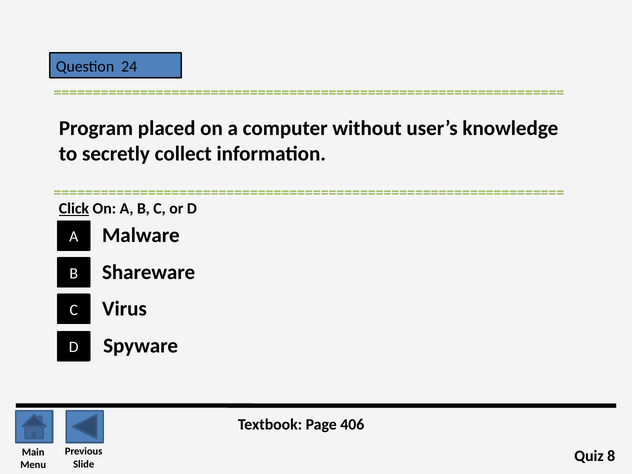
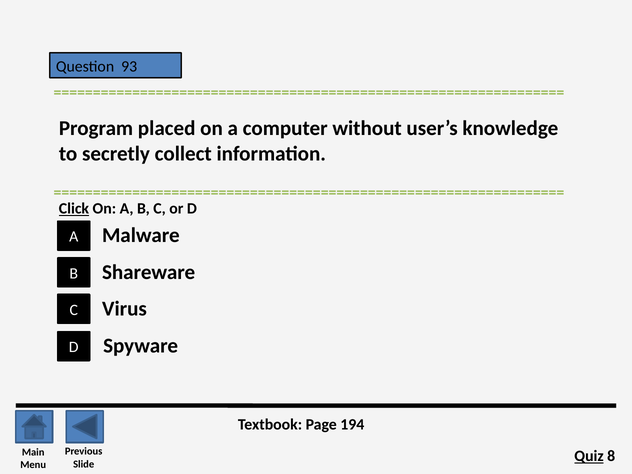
24: 24 -> 93 (129, 66)
406: 406 -> 194 (352, 424)
Quiz underline: none -> present (589, 456)
